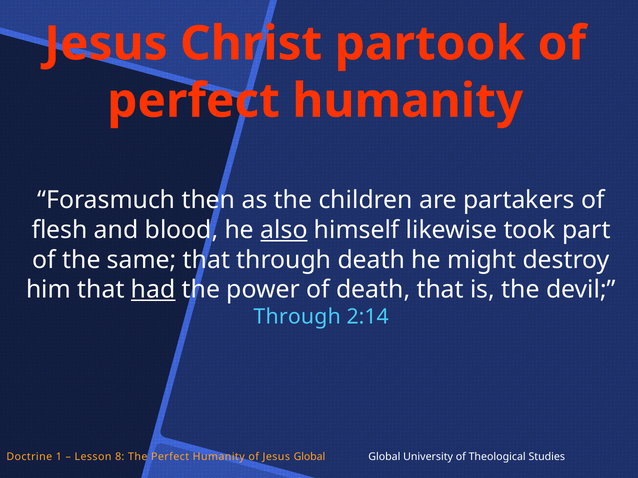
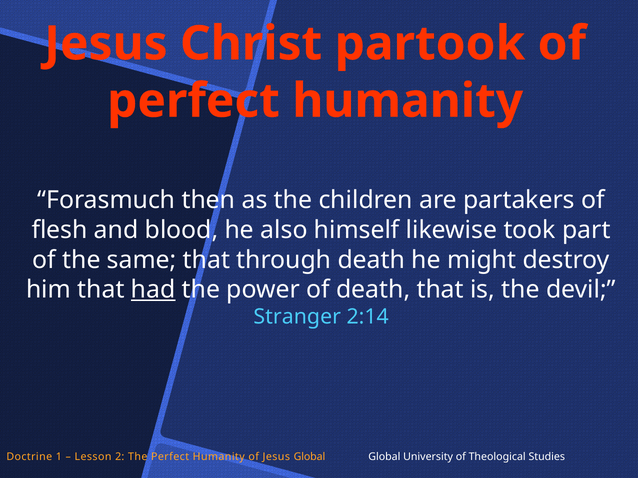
also underline: present -> none (284, 230)
Through: Through -> Stranger (297, 317)
8: 8 -> 2 (120, 457)
